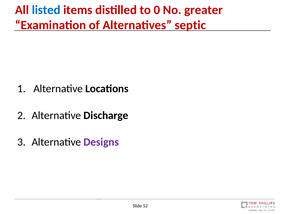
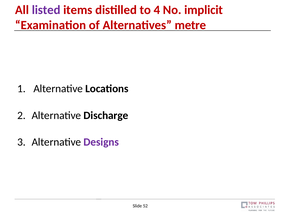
listed colour: blue -> purple (46, 10)
0: 0 -> 4 (157, 10)
greater: greater -> implicit (204, 10)
septic: septic -> metre (190, 25)
